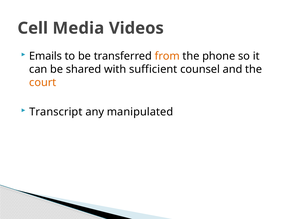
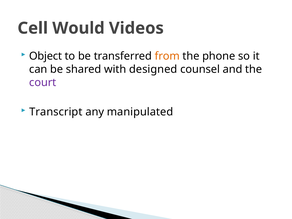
Media: Media -> Would (78, 28)
Emails: Emails -> Object (46, 56)
sufficient: sufficient -> designed (153, 69)
court colour: orange -> purple (43, 82)
